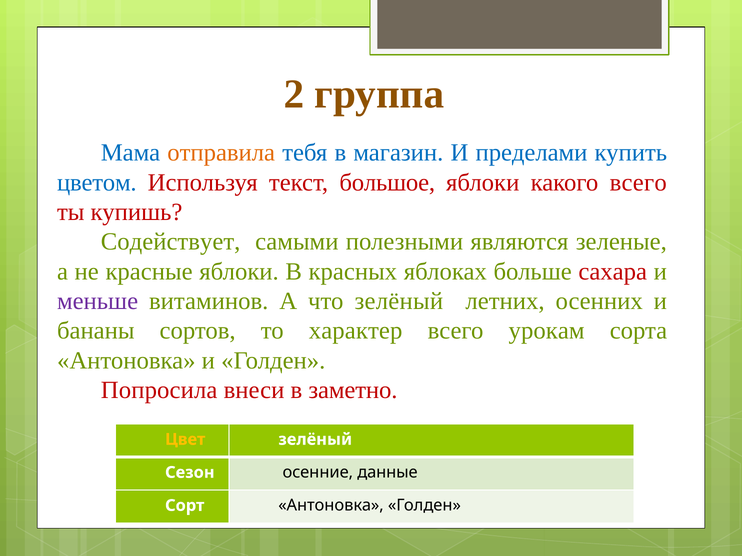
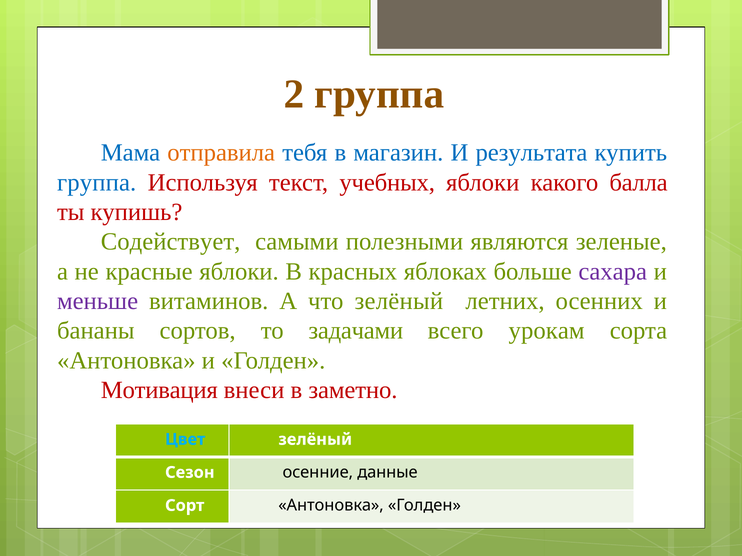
пределами: пределами -> результата (532, 153)
цветом: цветом -> группа (97, 183)
большое: большое -> учебных (387, 183)
какого всего: всего -> балла (638, 183)
сахара colour: red -> purple (613, 272)
характер: характер -> задачами (356, 331)
Попросила: Попросила -> Мотивация (159, 390)
Цвет colour: yellow -> light blue (185, 440)
